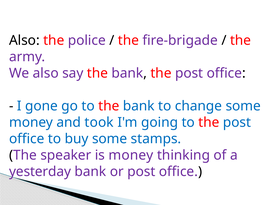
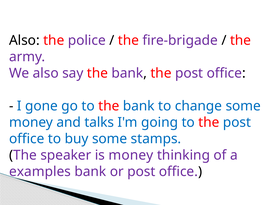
took: took -> talks (99, 122)
yesterday: yesterday -> examples (40, 171)
